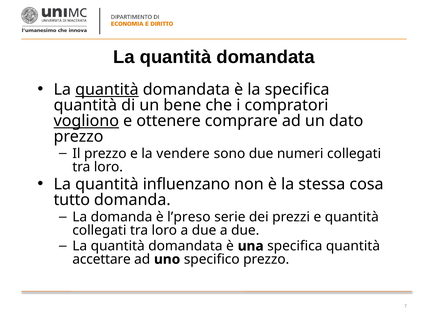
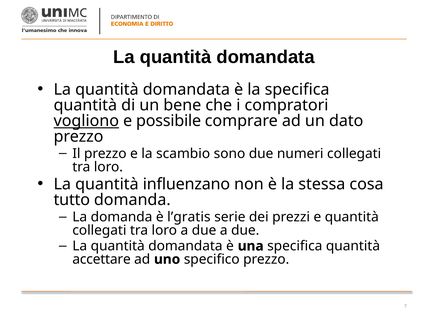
quantità underline: present -> none (107, 90)
ottenere: ottenere -> possibile (169, 121)
vendere: vendere -> scambio (183, 154)
l’preso: l’preso -> l’gratis (189, 217)
